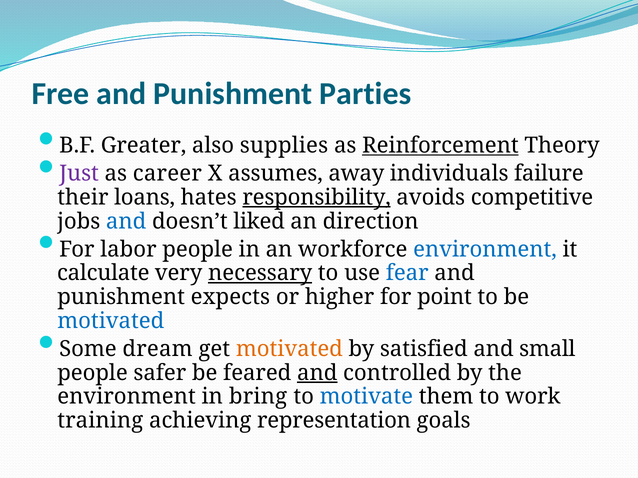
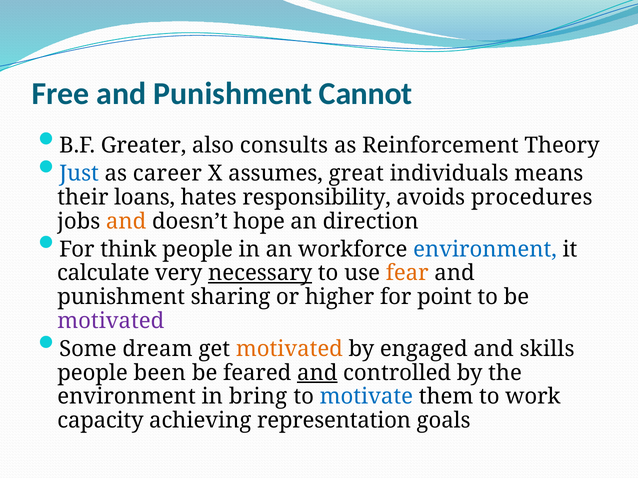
Parties: Parties -> Cannot (366, 94)
supplies: supplies -> consults (284, 146)
Reinforcement underline: present -> none (440, 146)
Just colour: purple -> blue (79, 174)
away: away -> great (356, 174)
failure: failure -> means (549, 174)
responsibility underline: present -> none (317, 198)
competitive: competitive -> procedures (532, 198)
and colour: blue -> orange (126, 221)
liked: liked -> hope (259, 221)
labor: labor -> think (128, 249)
fear colour: blue -> orange (407, 273)
expects: expects -> sharing (231, 297)
motivated colour: blue -> purple (111, 321)
satisfied: satisfied -> engaged (424, 349)
small: small -> skills (547, 349)
safer: safer -> been (160, 373)
training: training -> capacity (100, 421)
